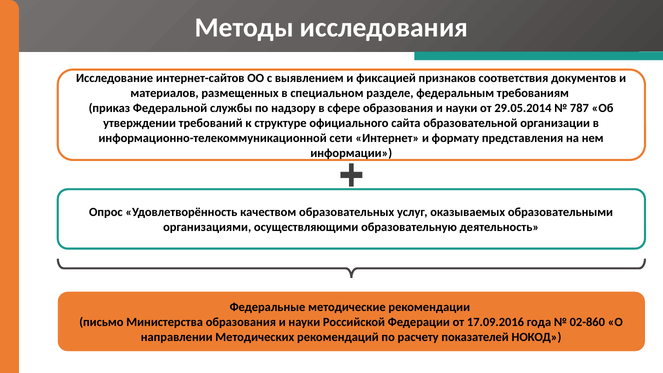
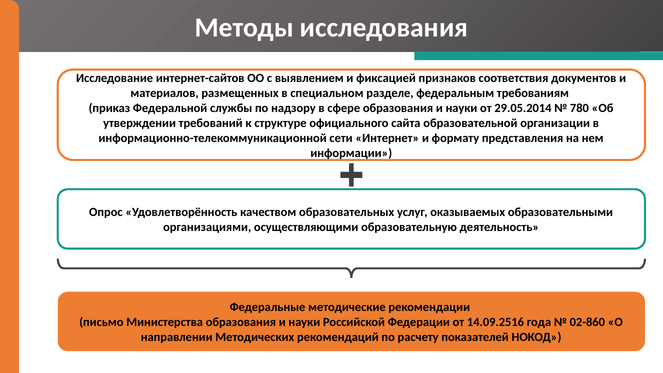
787: 787 -> 780 (579, 108)
17.09.2016: 17.09.2016 -> 14.09.2516 (495, 322)
